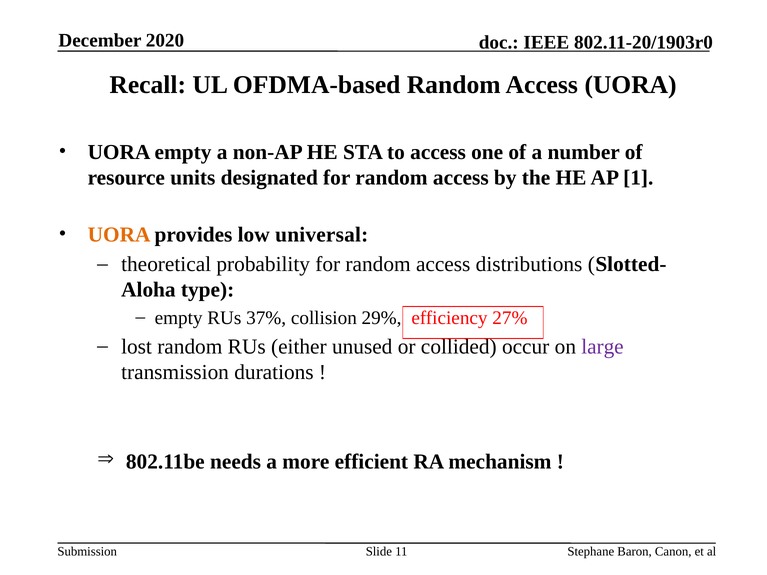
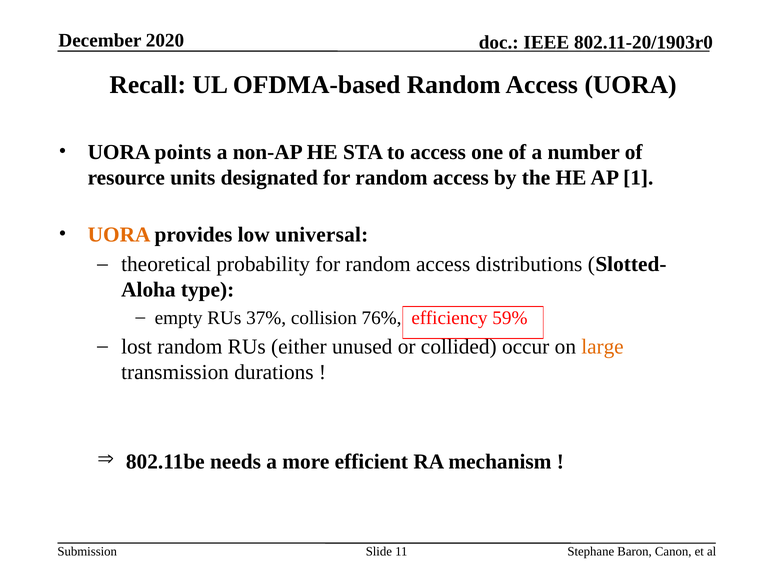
UORA empty: empty -> points (183, 152)
29%: 29% -> 76% (382, 318)
27%: 27% -> 59% (510, 318)
large colour: purple -> orange (603, 347)
